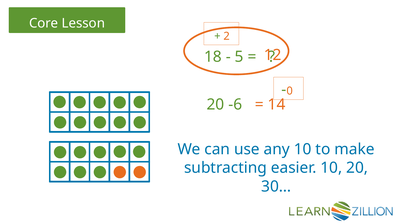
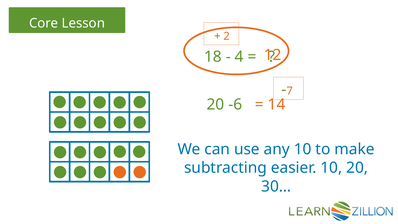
5: 5 -> 4 (239, 57)
0: 0 -> 7 (290, 91)
